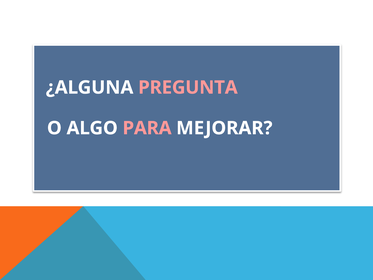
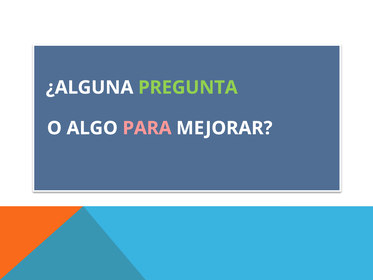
PREGUNTA colour: pink -> light green (188, 87)
